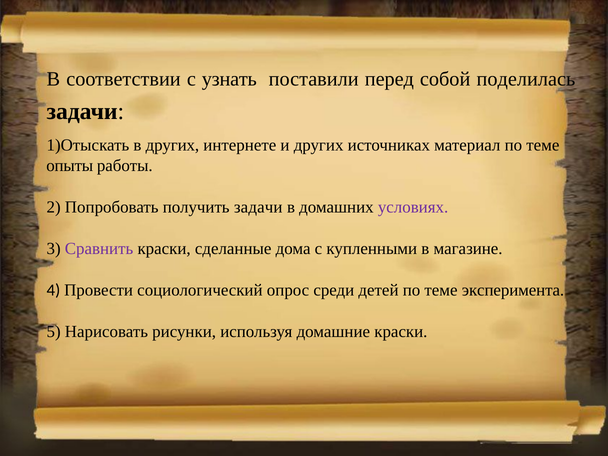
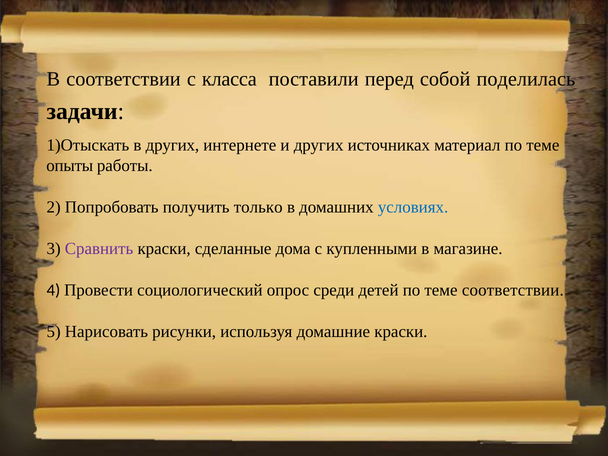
узнать: узнать -> класса (229, 79)
получить задачи: задачи -> только (258, 207)
условиях colour: purple -> blue (413, 207)
теме эксперимента: эксперимента -> соответствии (513, 290)
